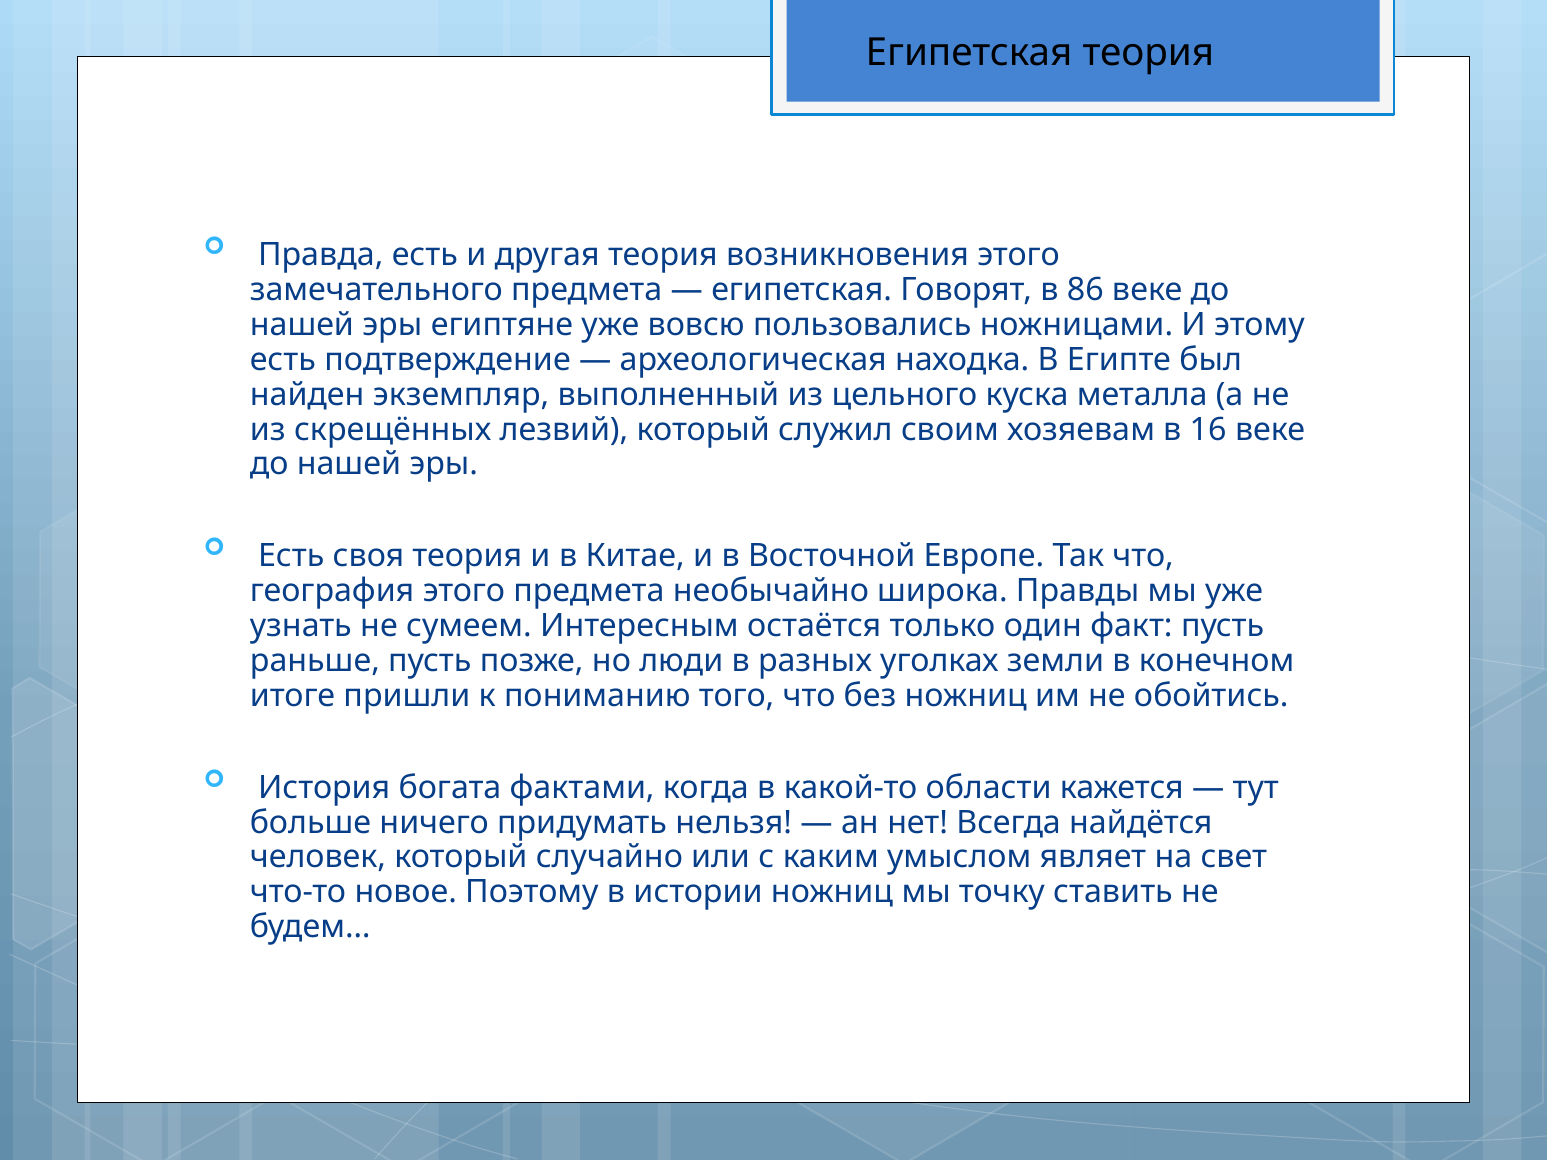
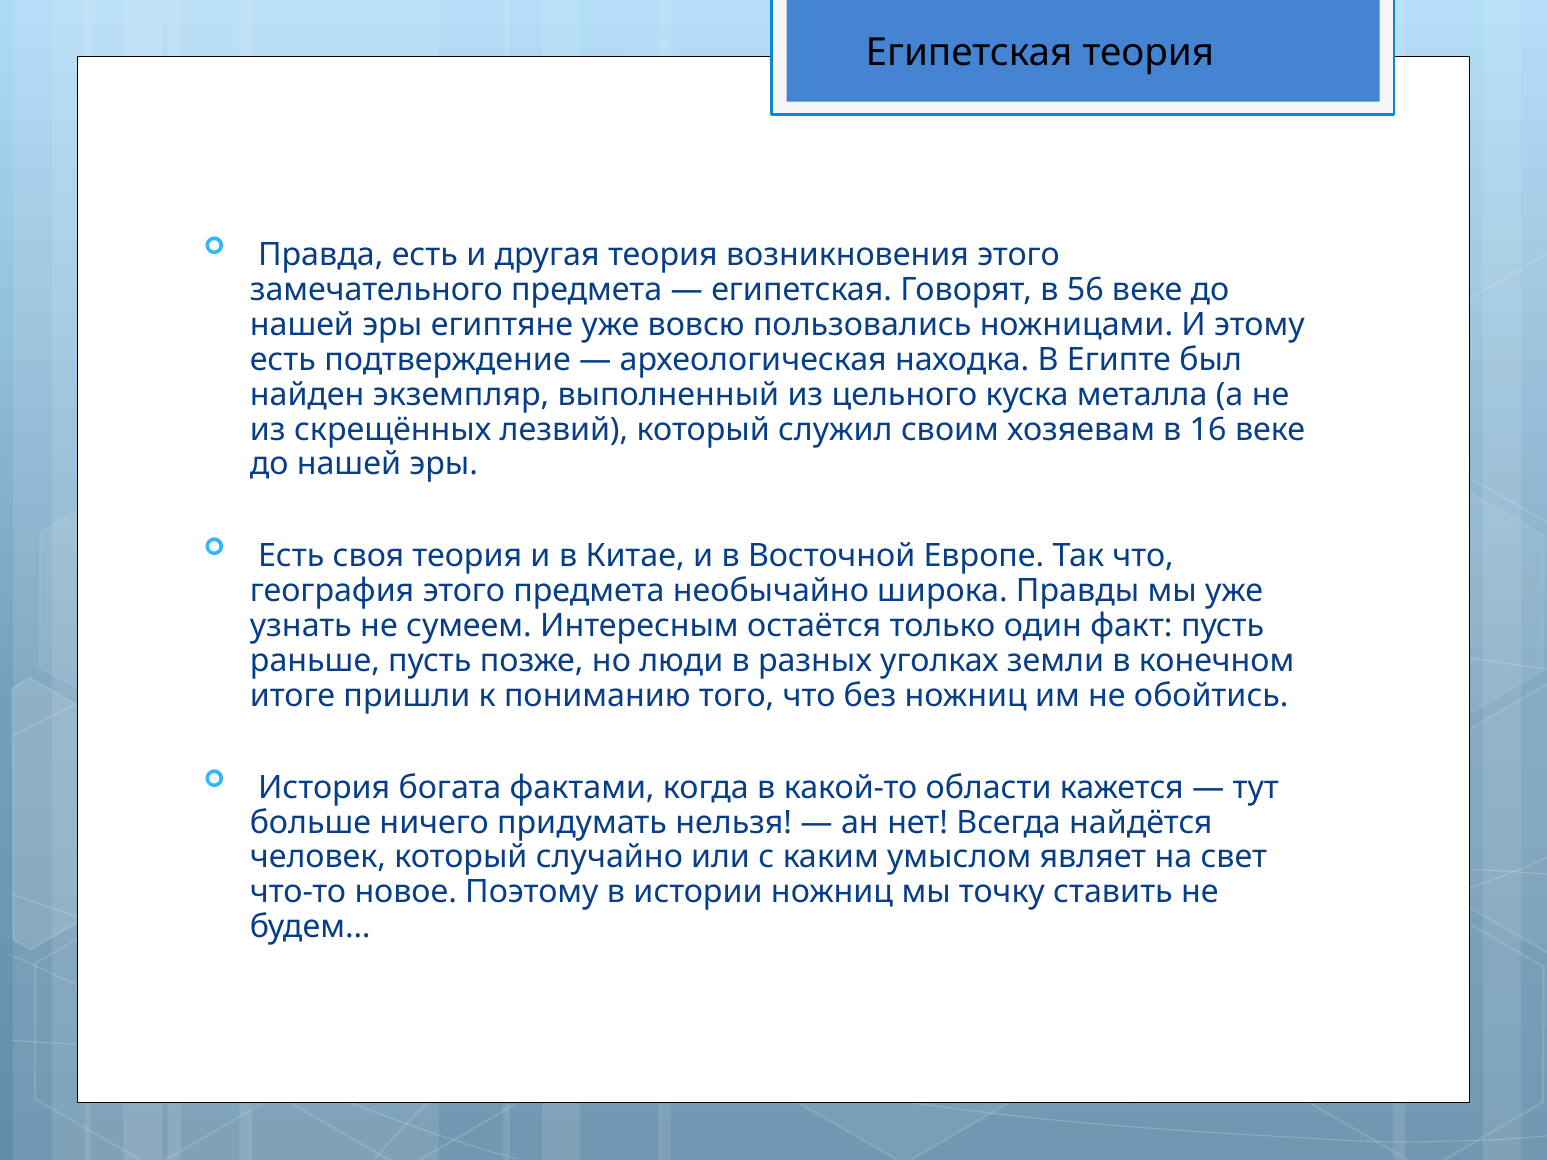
86: 86 -> 56 (1085, 290)
